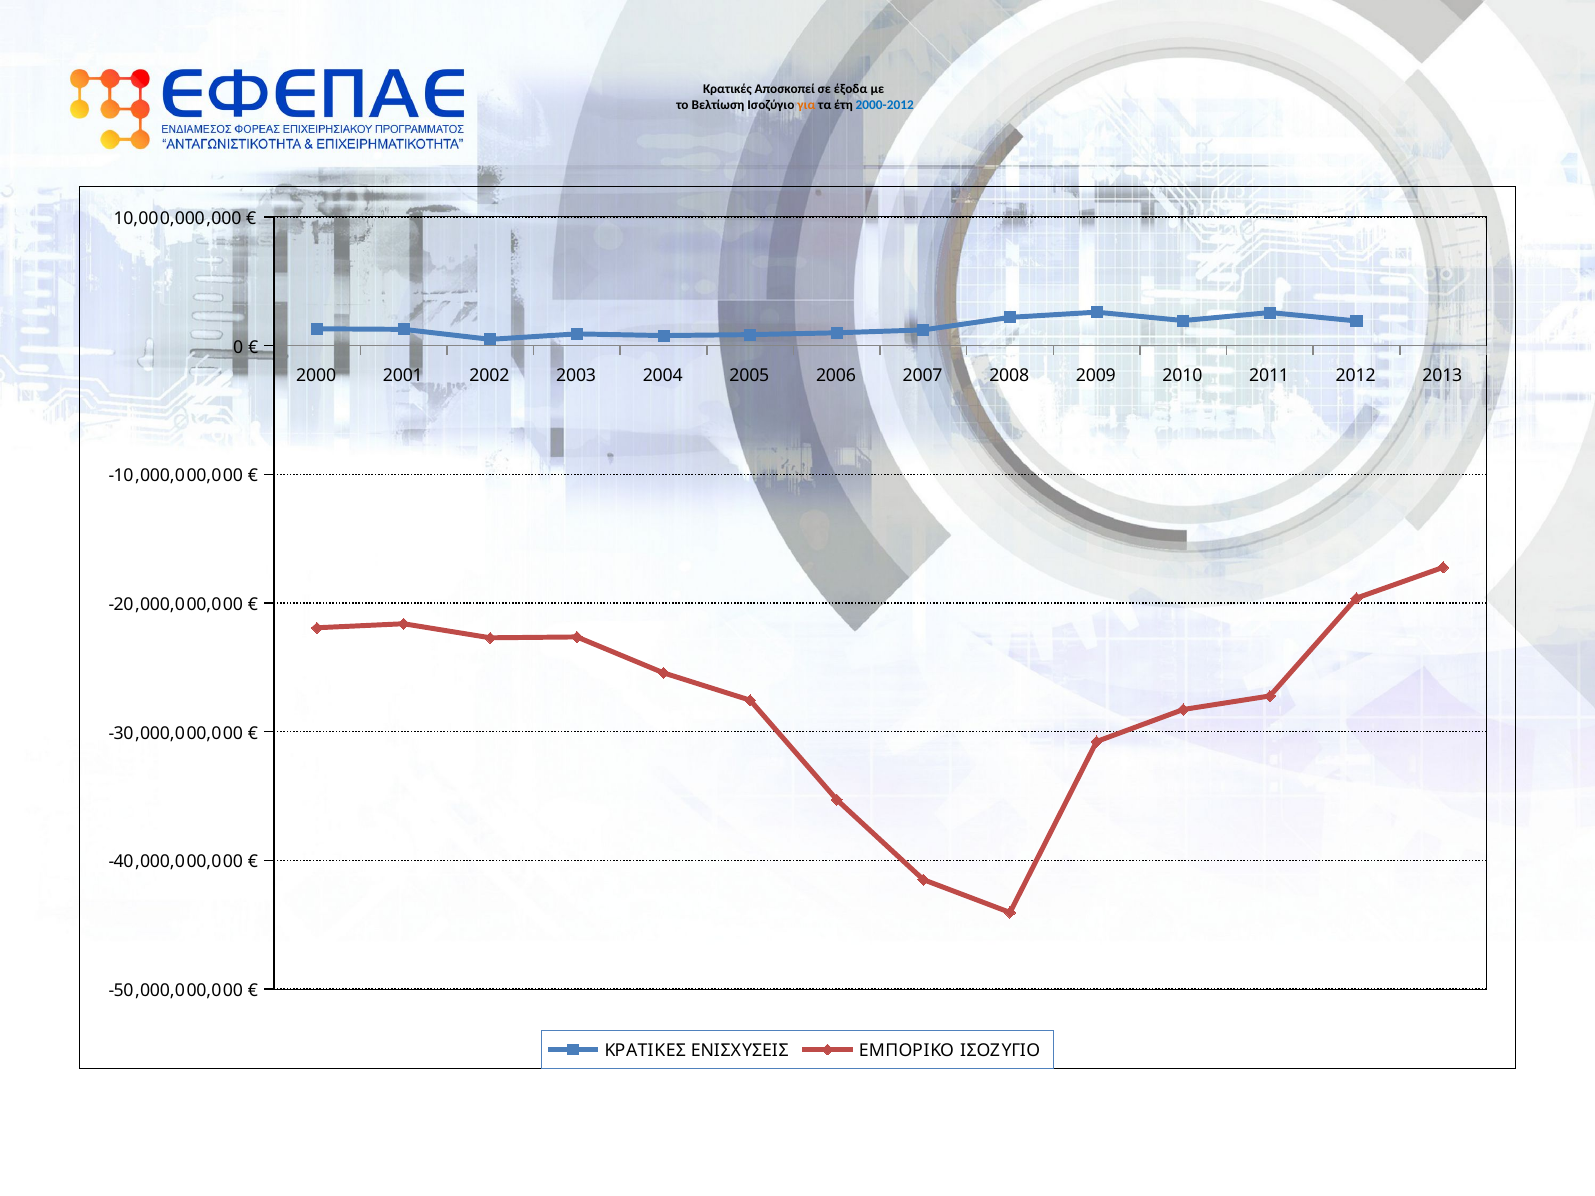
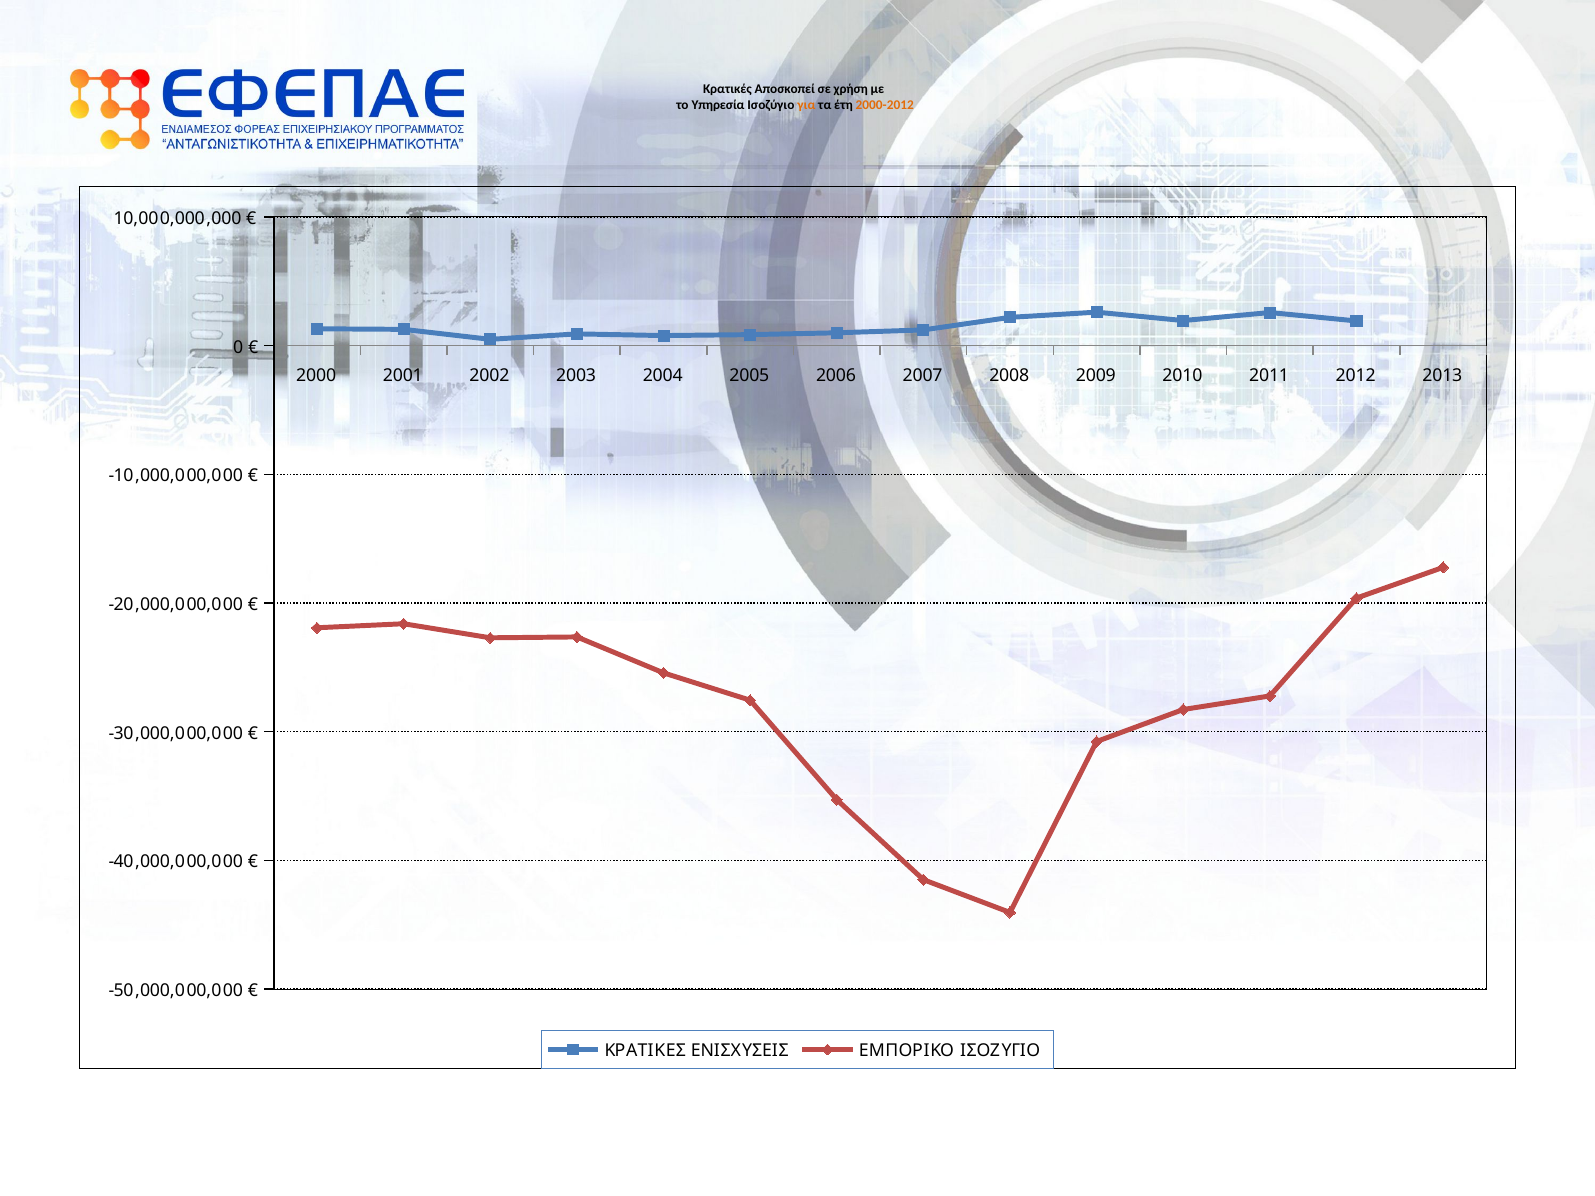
έξοδα: έξοδα -> χρήση (851, 90)
Βελτίωση: Βελτίωση -> Υπηρεσία (718, 106)
2000-2012 colour: blue -> orange (885, 106)
